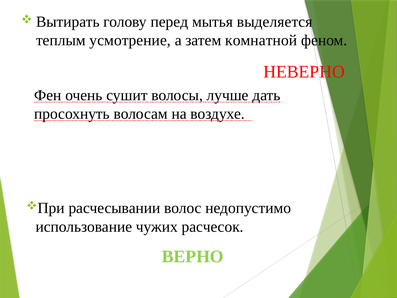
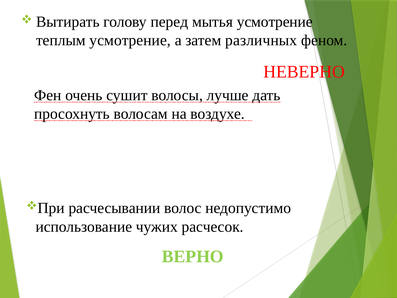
мытья выделяется: выделяется -> усмотрение (275, 22)
комнатной: комнатной -> различных (261, 40)
